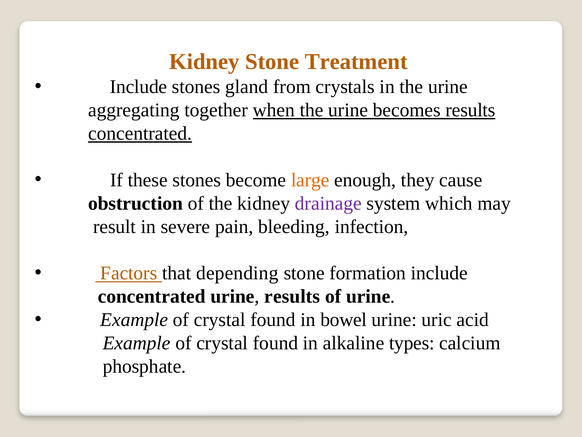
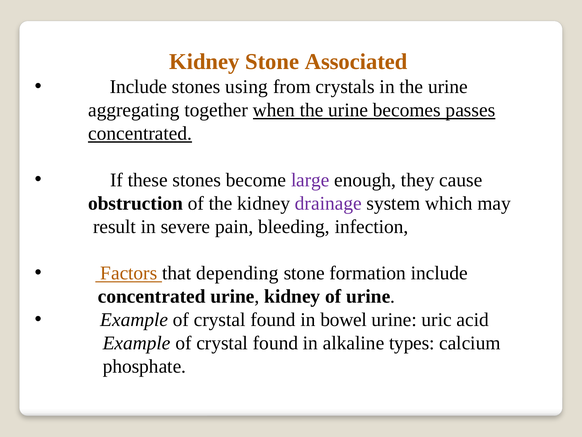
Treatment: Treatment -> Associated (356, 62)
gland: gland -> using (247, 87)
becomes results: results -> passes (470, 110)
large colour: orange -> purple (310, 180)
urine results: results -> kidney (292, 296)
